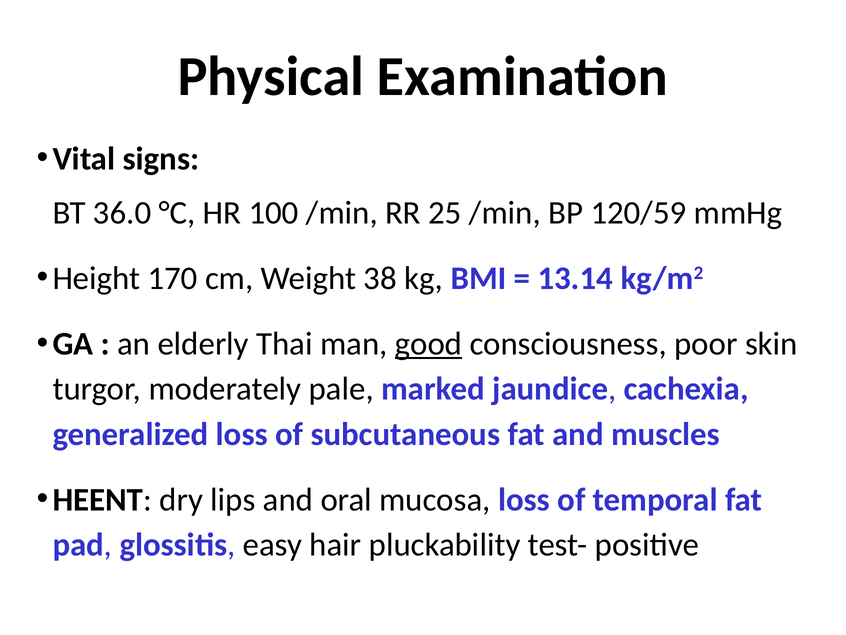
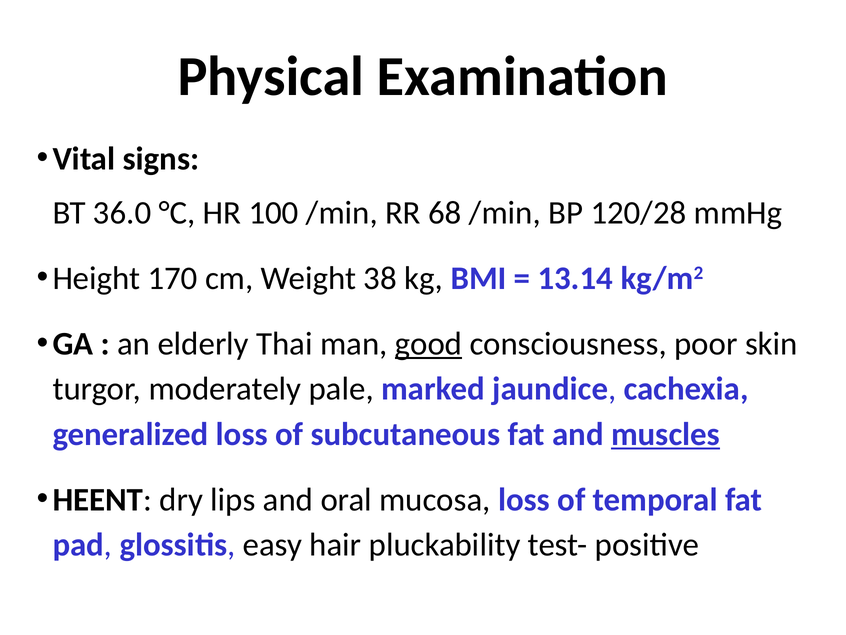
25: 25 -> 68 (445, 213)
120/59: 120/59 -> 120/28 (638, 213)
muscles underline: none -> present (666, 434)
